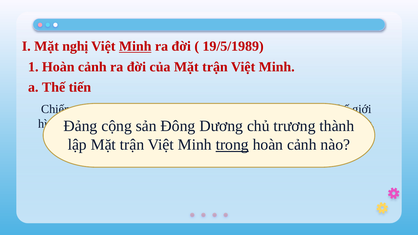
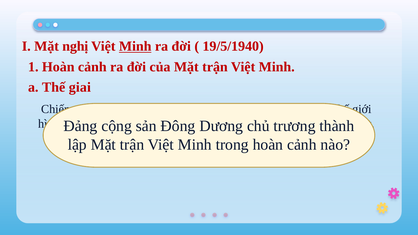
19/5/1989: 19/5/1989 -> 19/5/1940 (233, 46)
tiến: tiến -> giai (80, 87)
trong underline: present -> none (232, 145)
